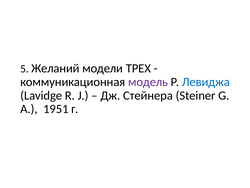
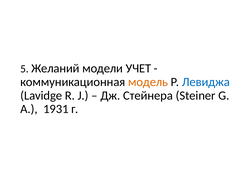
ТРЕХ: ТРЕХ -> УЧЕТ (138, 68)
модель colour: purple -> orange (148, 82)
1951: 1951 -> 1931 (56, 109)
